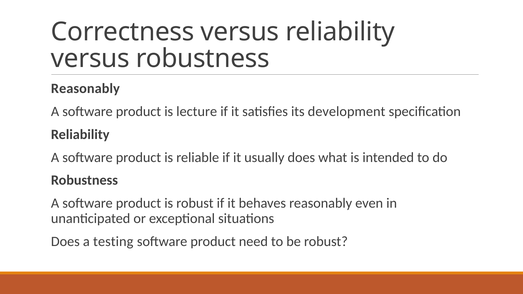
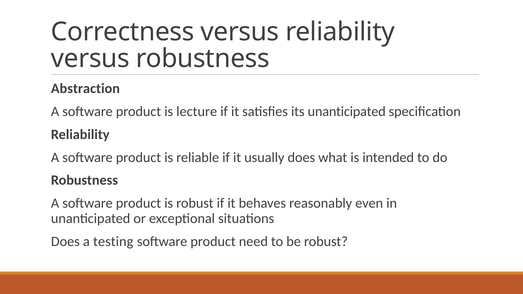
Reasonably: Reasonably -> Abstraction (85, 89)
its development: development -> unanticipated (347, 112)
